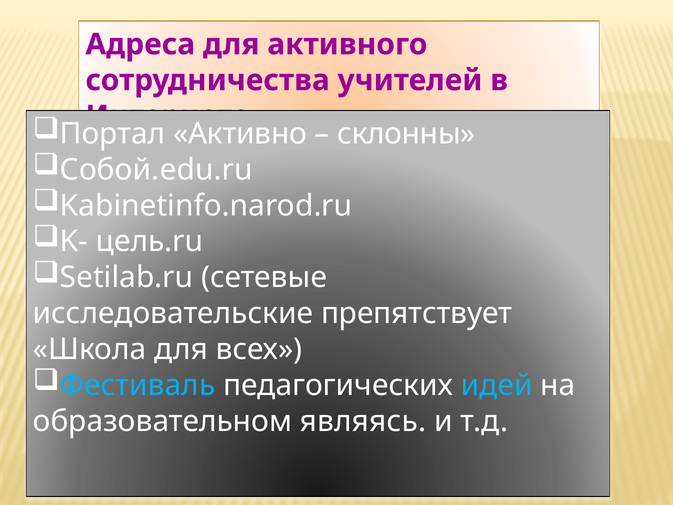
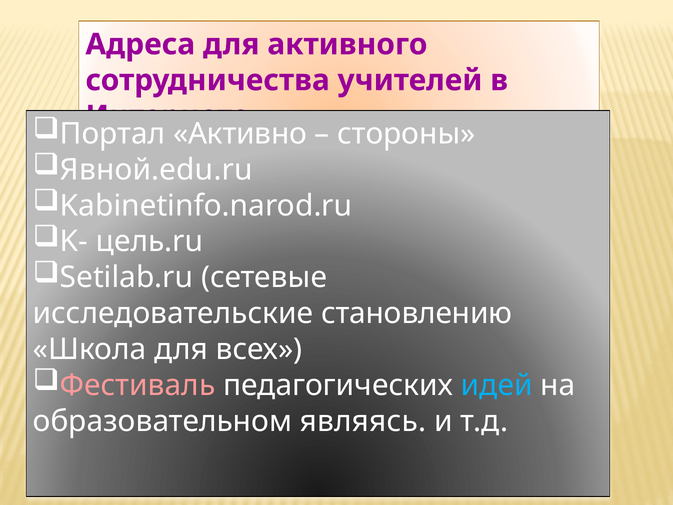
склонны: склонны -> стороны (406, 134)
Собой.edu.ru: Собой.edu.ru -> Явной.edu.ru (156, 170)
препятствует: препятствует -> становлению (417, 313)
Фестиваль colour: light blue -> pink (138, 385)
